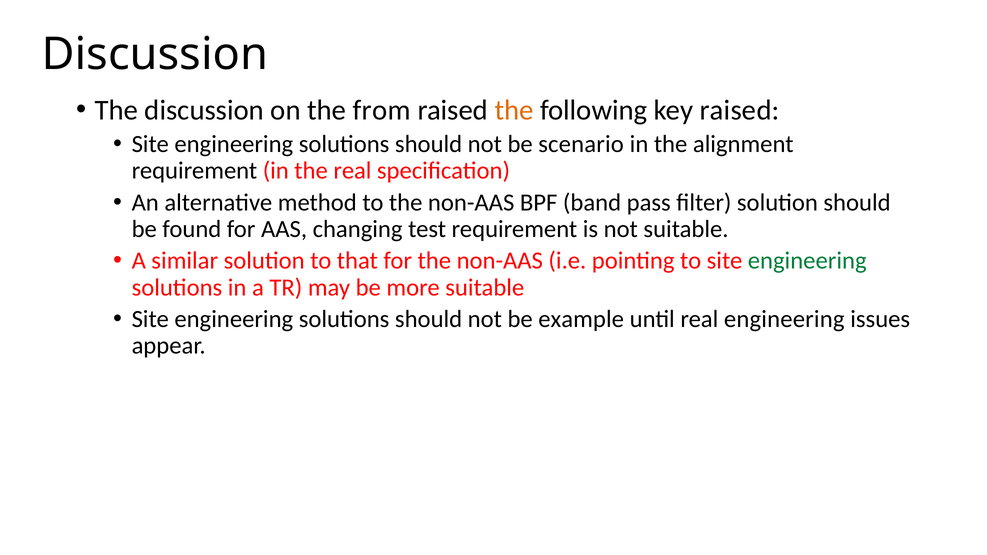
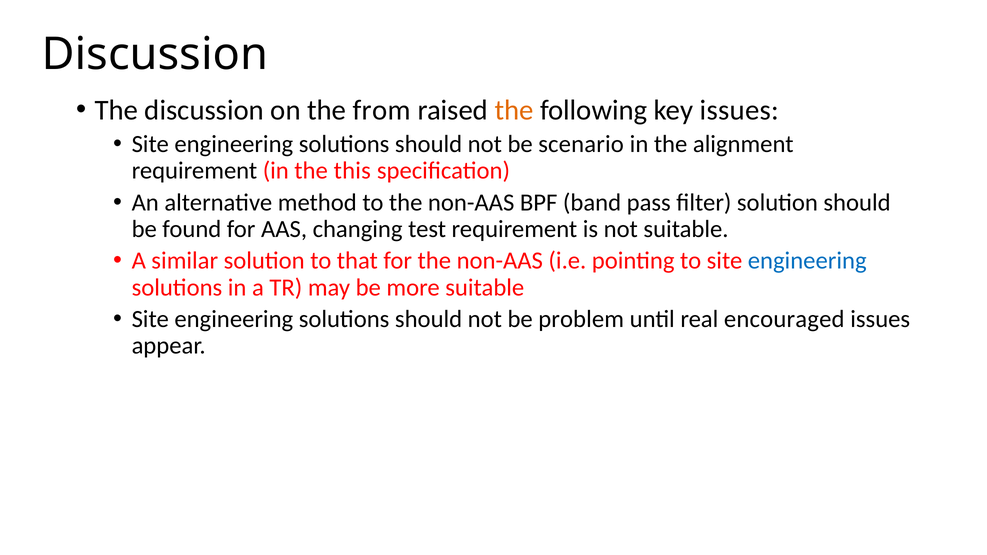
key raised: raised -> issues (739, 110)
the real: real -> this (352, 171)
engineering colour: green -> blue (807, 261)
example: example -> problem (581, 319)
real engineering: engineering -> encouraged (784, 319)
